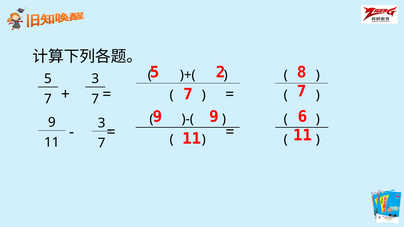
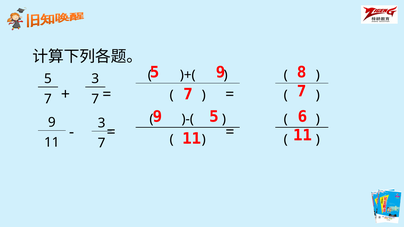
2: 2 -> 9 (221, 72)
9 9: 9 -> 5 (214, 117)
